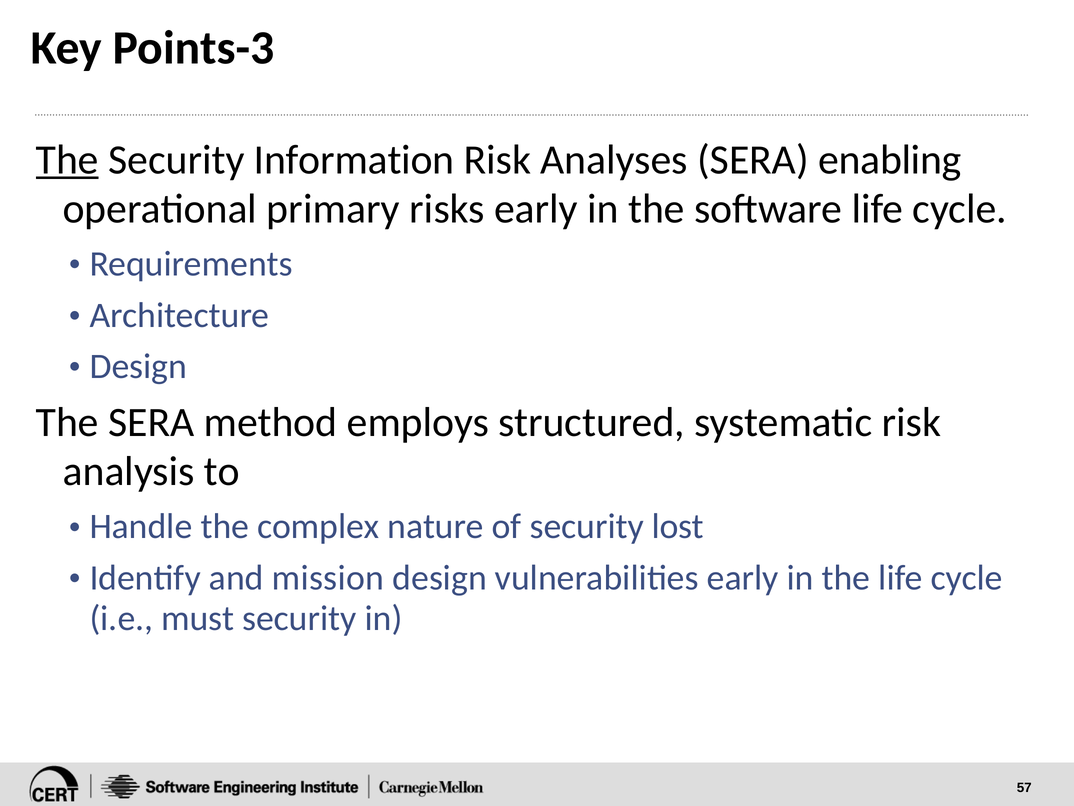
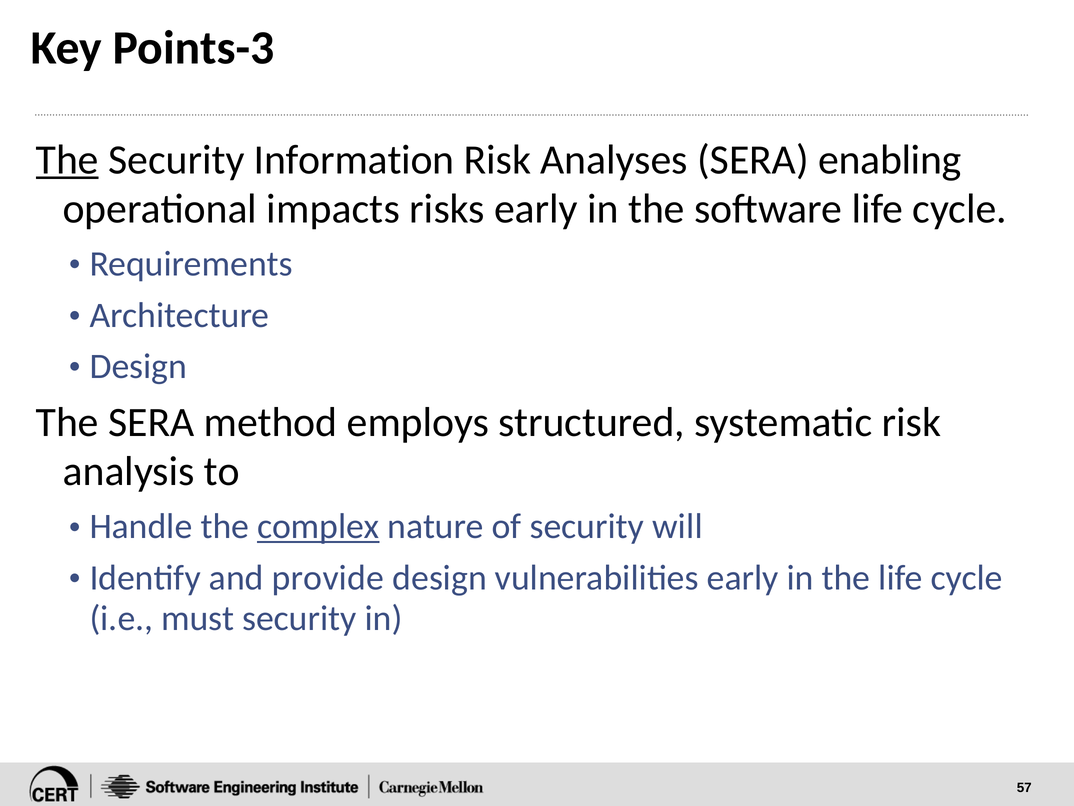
primary: primary -> impacts (333, 209)
complex underline: none -> present (318, 526)
lost: lost -> will (678, 526)
mission: mission -> provide (328, 577)
